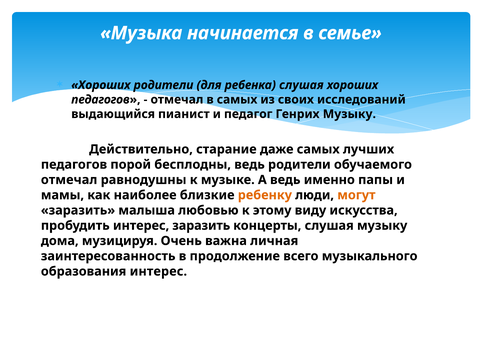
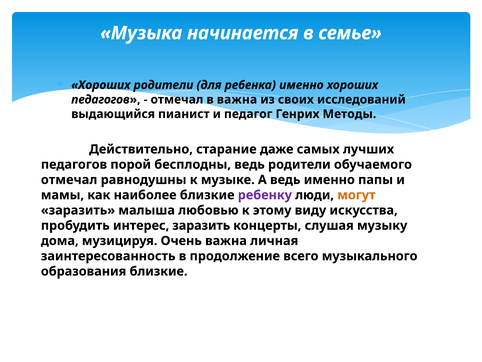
ребенка слушая: слушая -> именно (301, 85)
в самых: самых -> важна (237, 99)
Генрих Музыку: Музыку -> Методы (349, 114)
ребенку colour: orange -> purple (265, 195)
образования интерес: интерес -> близкие (159, 271)
